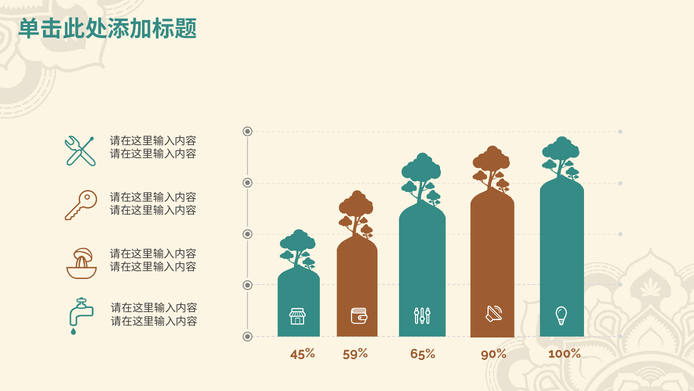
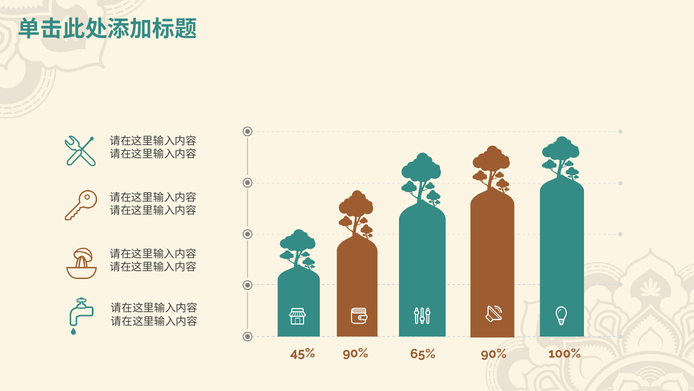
45% 59%: 59% -> 90% (355, 352)
